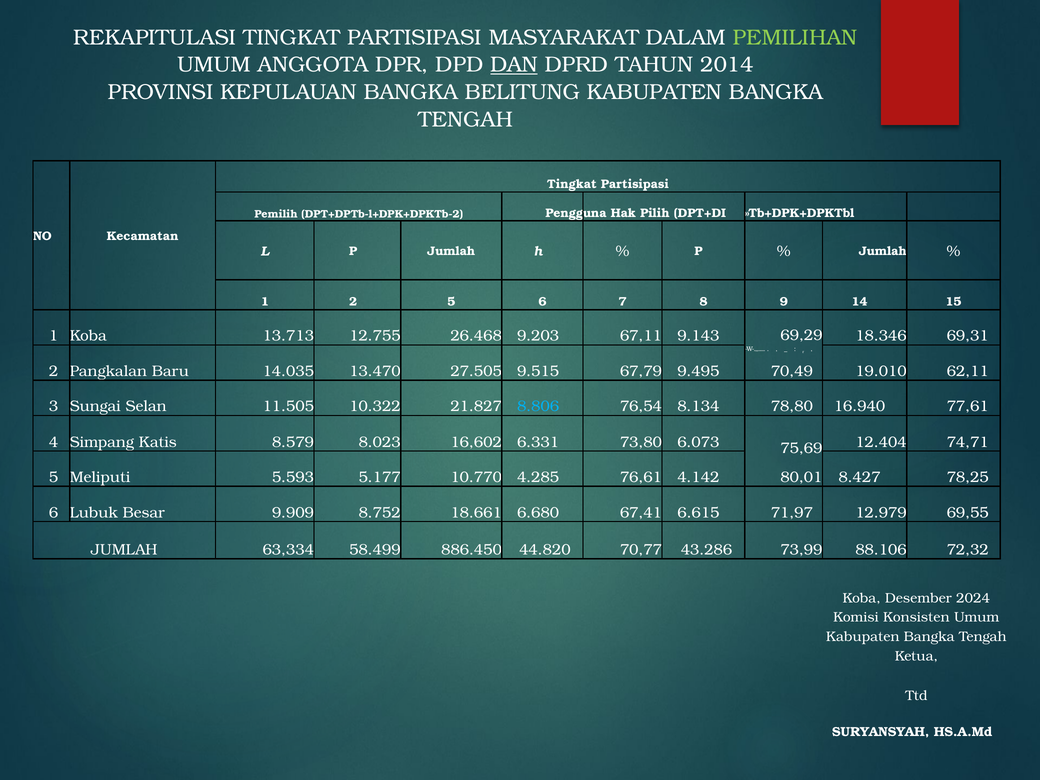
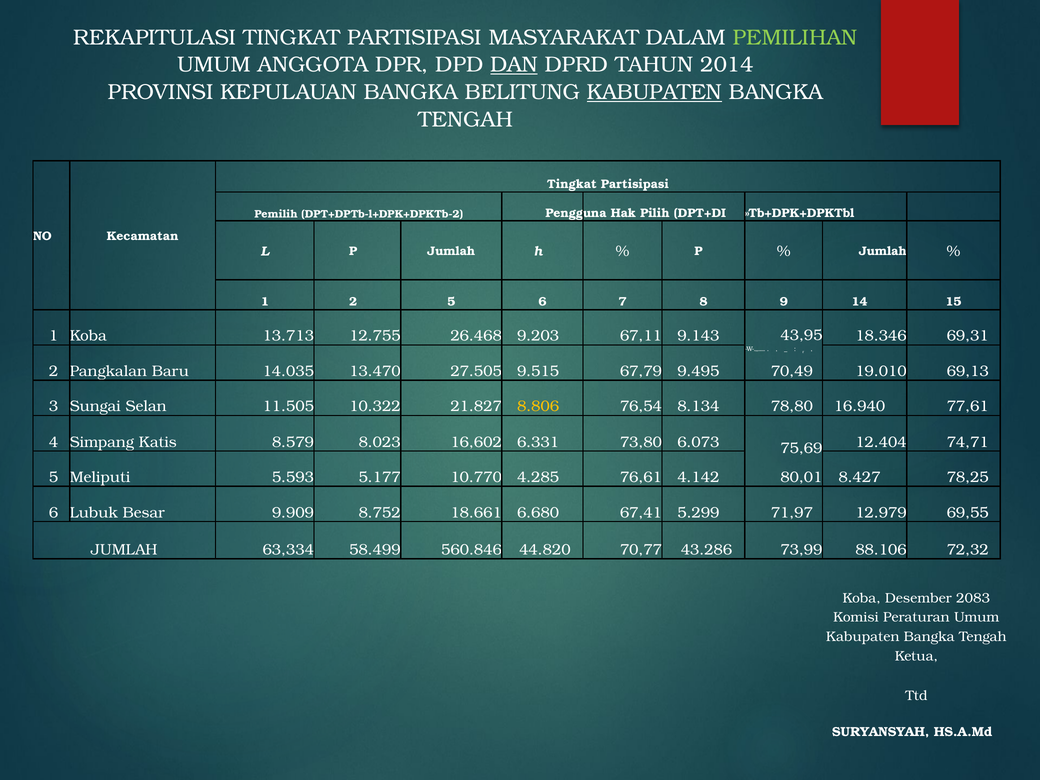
KABUPATEN underline: none -> present (654, 92)
69,29: 69,29 -> 43,95 (801, 335)
62,11: 62,11 -> 69,13 (968, 371)
8.806 colour: light blue -> yellow (538, 406)
6.615: 6.615 -> 5.299 (698, 513)
886.450: 886.450 -> 560.846 (471, 550)
2024: 2024 -> 2083 (973, 598)
Konsisten: Konsisten -> Peraturan (916, 617)
